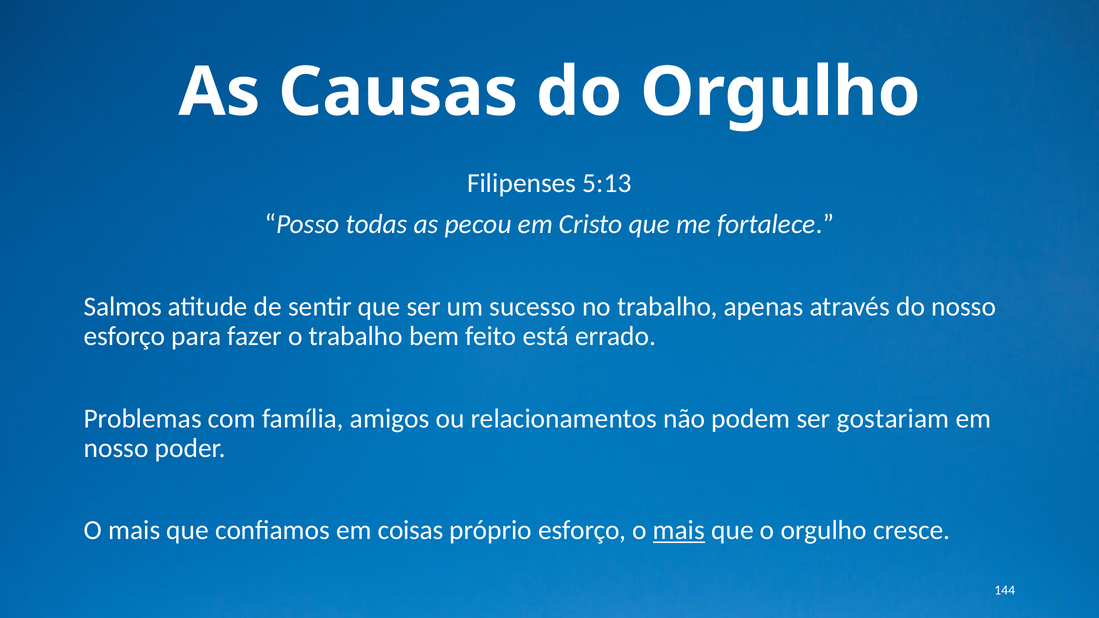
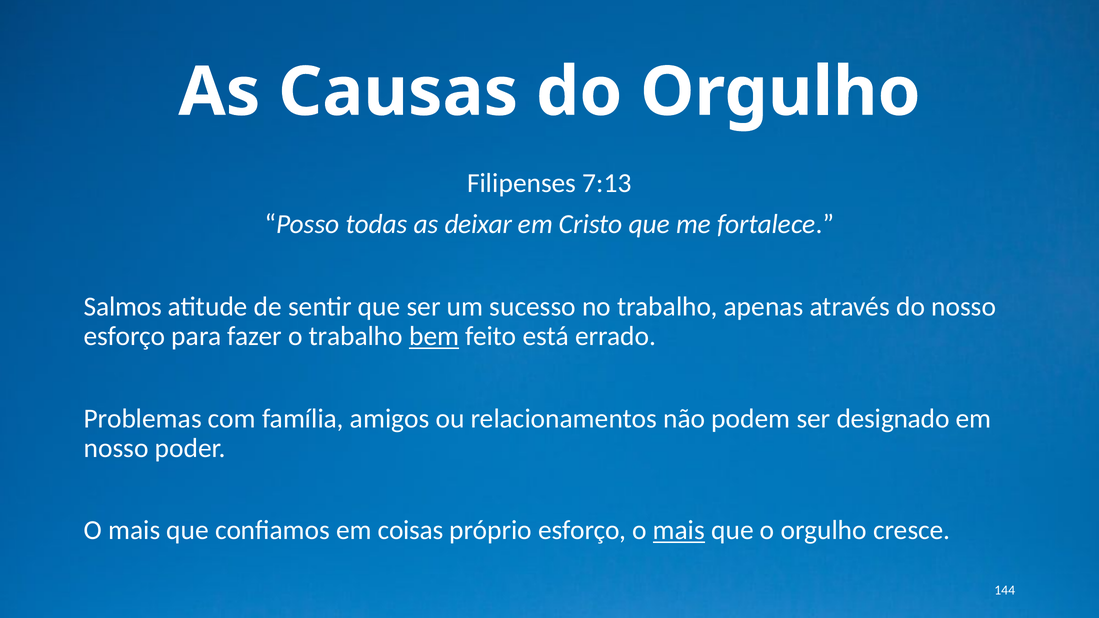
5:13: 5:13 -> 7:13 (607, 183)
pecou: pecou -> deixar (478, 224)
bem underline: none -> present (434, 336)
gostariam: gostariam -> designado (893, 419)
